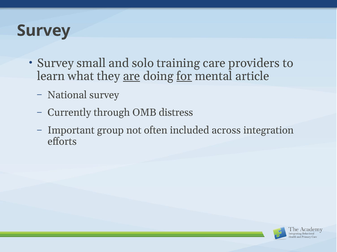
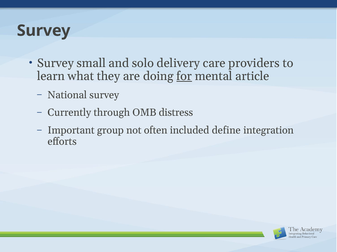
training: training -> delivery (178, 63)
are underline: present -> none (132, 76)
across: across -> define (226, 131)
